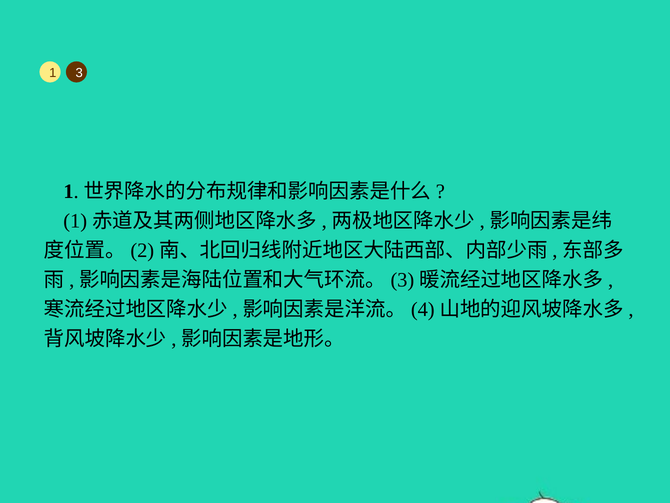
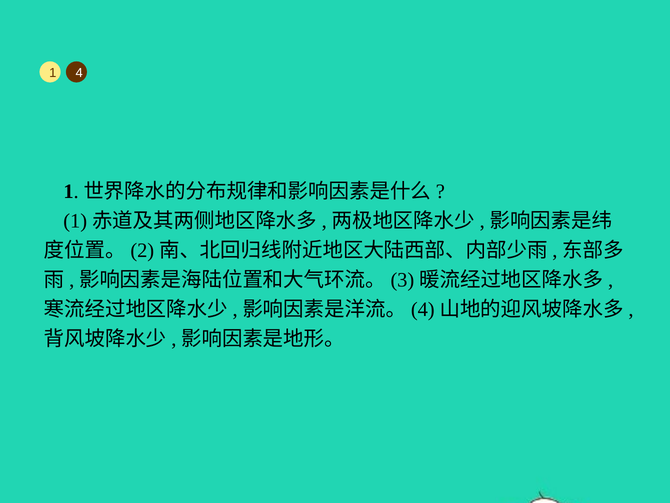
3: 3 -> 4 (79, 73)
